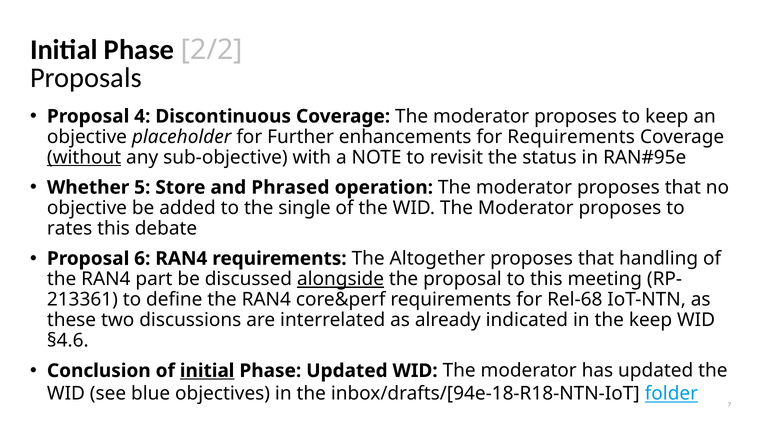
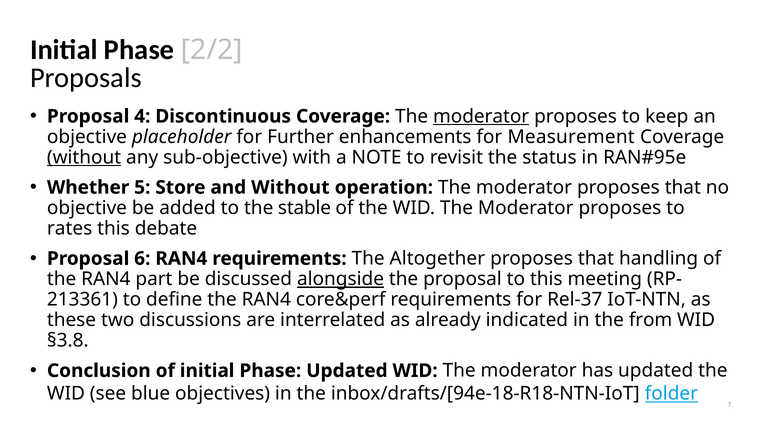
moderator underline: none -> present (481, 116)
for Requirements: Requirements -> Measurement (571, 137)
and Phrased: Phrased -> Without (290, 187)
single: single -> stable (305, 208)
Rel-68: Rel-68 -> Rel-37 (575, 300)
the keep: keep -> from (651, 320)
§4.6: §4.6 -> §3.8 (68, 341)
initial underline: present -> none (207, 371)
